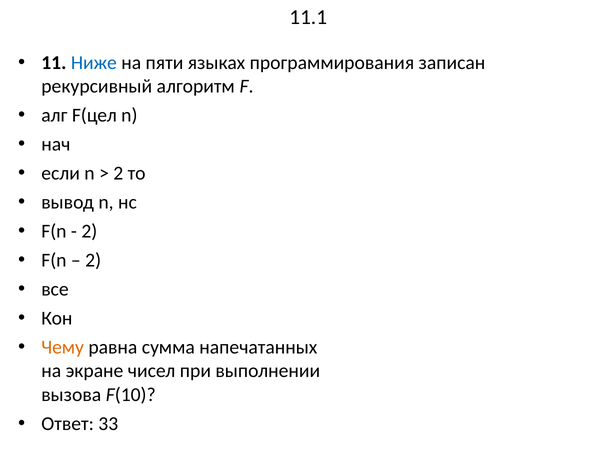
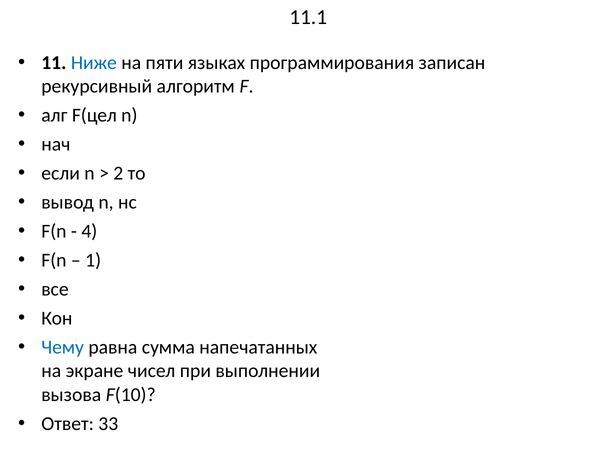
2: 2 -> 4 (89, 232)
2: 2 -> 1 (93, 261)
Чему colour: orange -> blue (63, 348)
